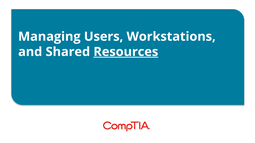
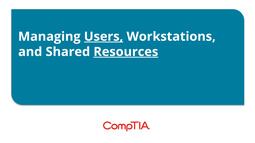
Users underline: none -> present (104, 37)
